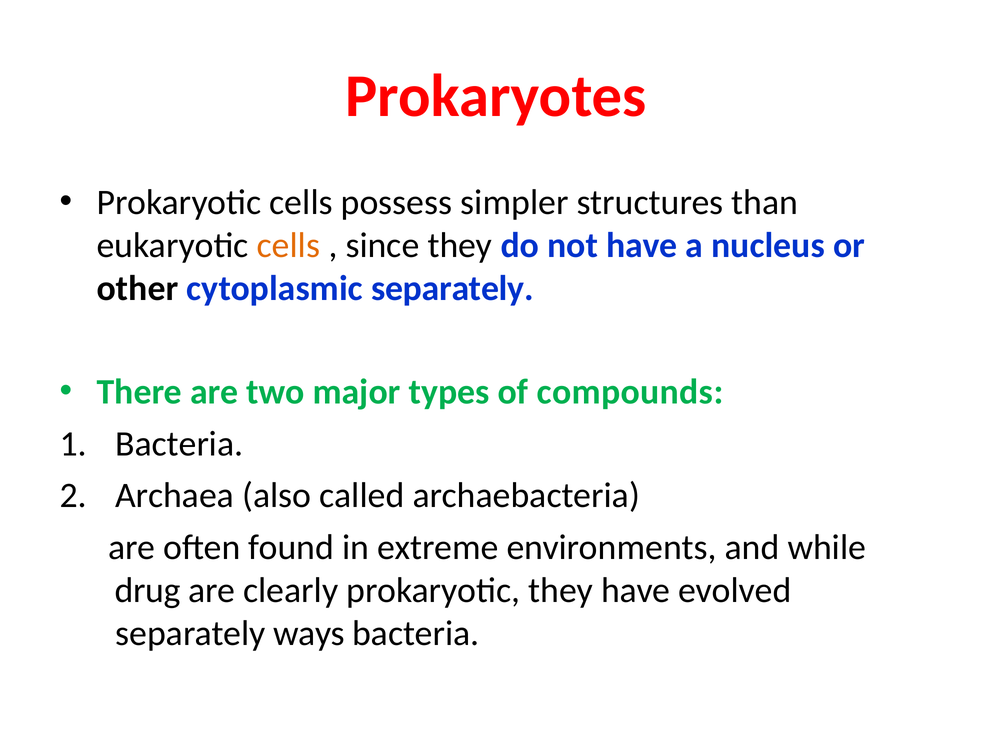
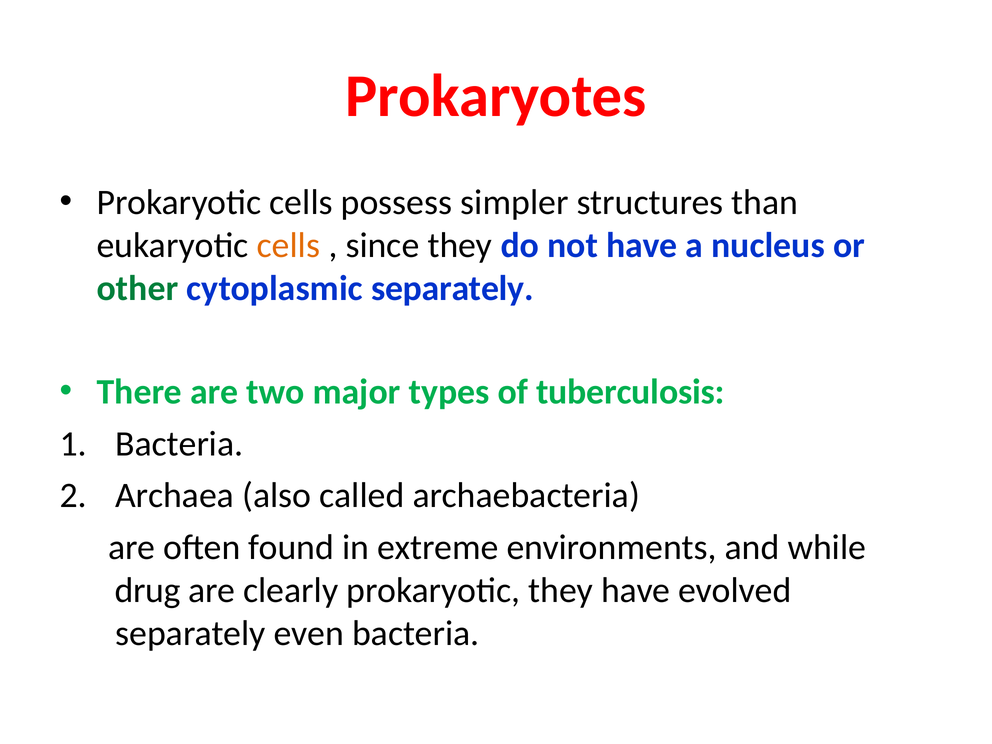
other colour: black -> green (138, 288)
compounds: compounds -> tuberculosis (630, 392)
ways: ways -> even (309, 633)
